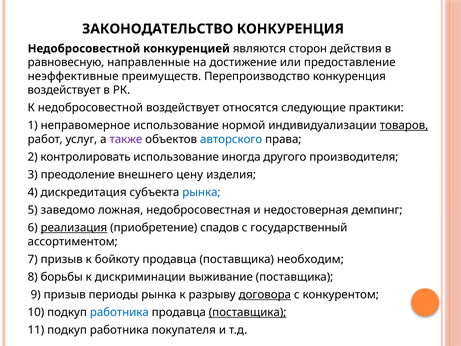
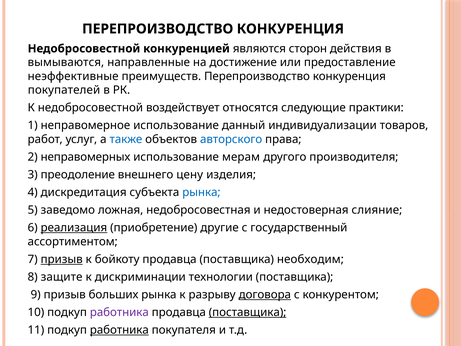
ЗАКОНОДАТЕЛЬСТВО: ЗАКОНОДАТЕЛЬСТВО -> ПЕРЕПРОИЗВОДСТВО (158, 29)
равновесную: равновесную -> вымываются (66, 62)
воздействует: воздействует -> покупателей (64, 90)
нормой: нормой -> данный (244, 125)
товаров underline: present -> none (404, 125)
также colour: purple -> blue (126, 139)
контролировать: контролировать -> неправомерных (85, 157)
иногда: иногда -> мерам (241, 157)
демпинг: демпинг -> слияние (377, 210)
спадов: спадов -> другие (220, 228)
призыв underline: none -> present (62, 259)
борьбы: борьбы -> защите (62, 277)
выживание: выживание -> технологии (221, 277)
периоды: периоды -> больших (114, 295)
работника colour: blue -> purple (119, 312)
работника underline: none -> present (119, 330)
